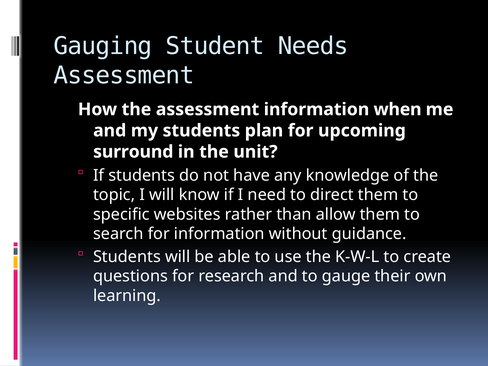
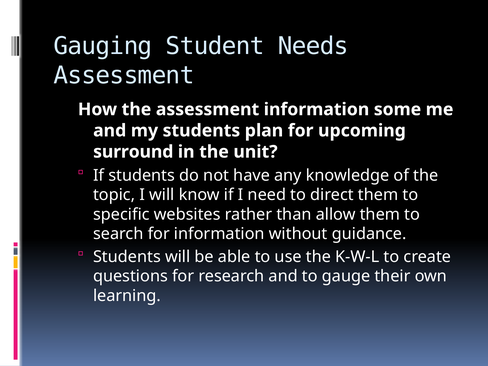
when: when -> some (398, 109)
